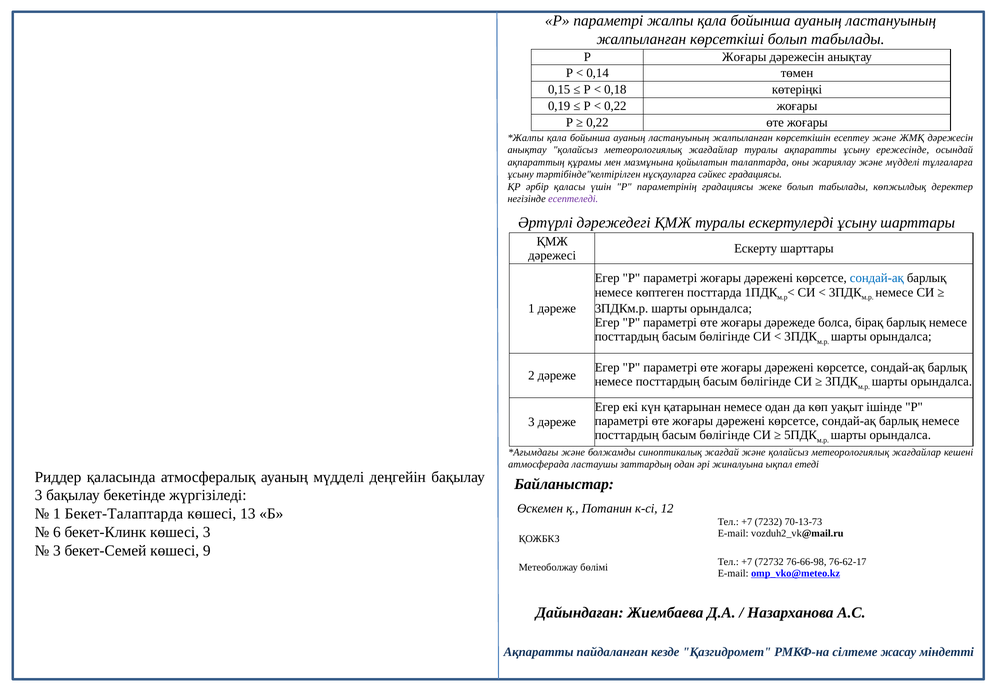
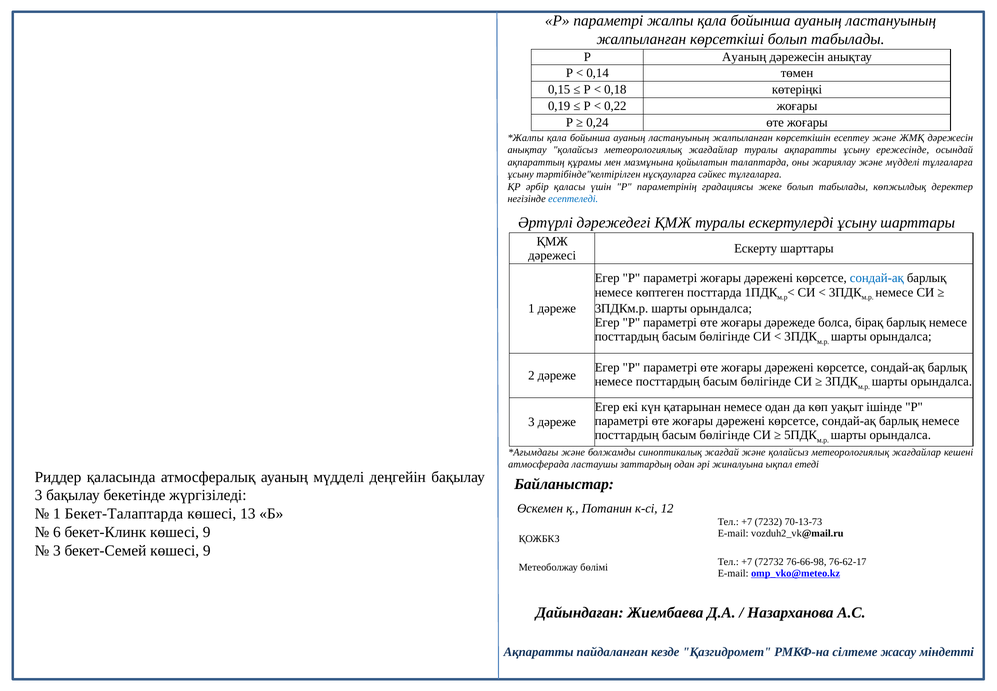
Р Жоғары: Жоғары -> Ауаның (744, 57)
0,22: 0,22 -> 0,24 (597, 122)
сәйкес градациясы: градациясы -> тұлғаларға (755, 174)
есептеледі colour: purple -> blue (573, 199)
бекет-Клинк көшесі 3: 3 -> 9 (207, 532)
